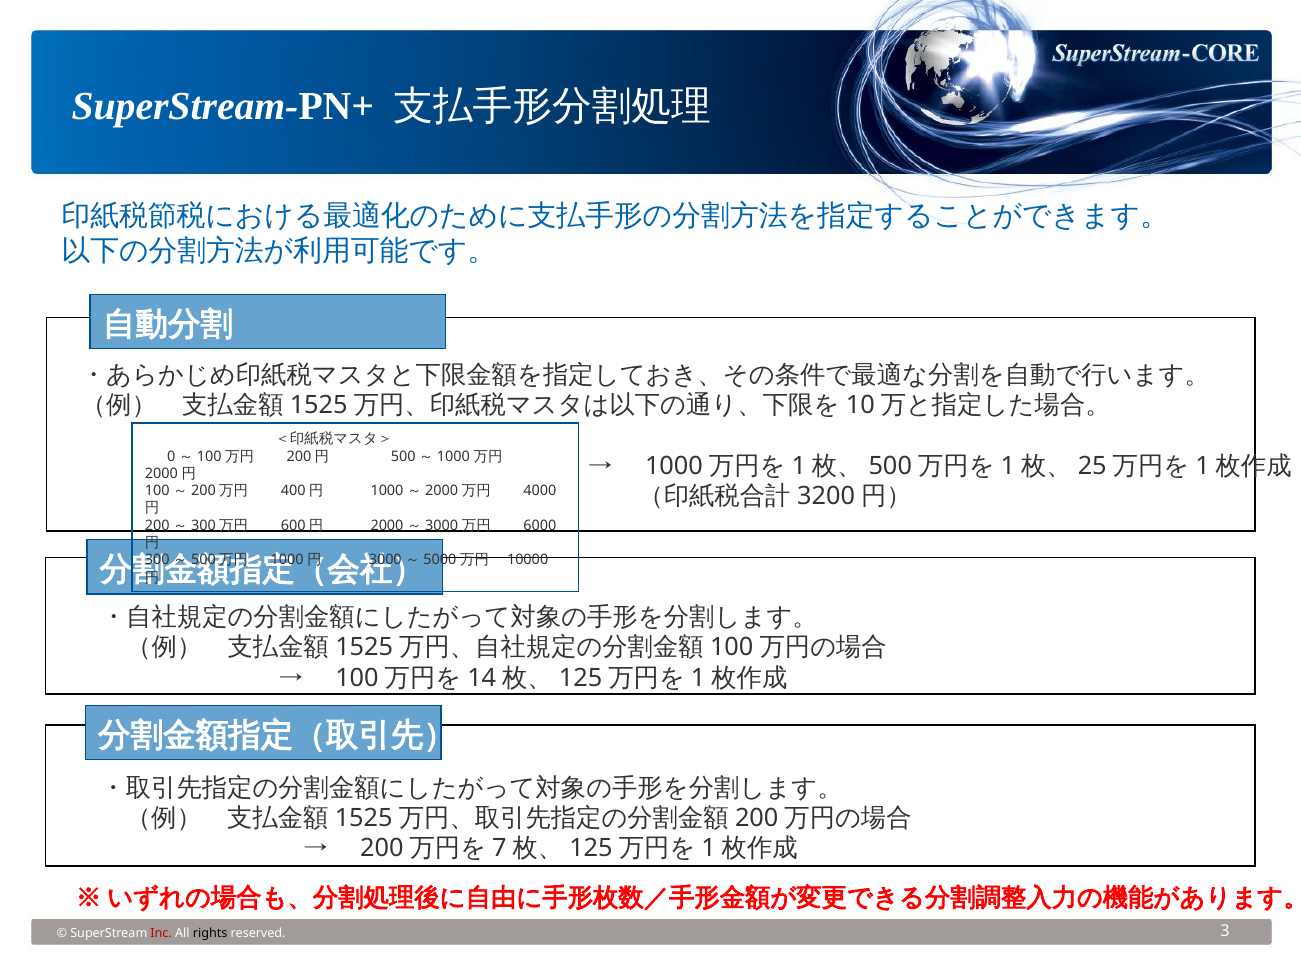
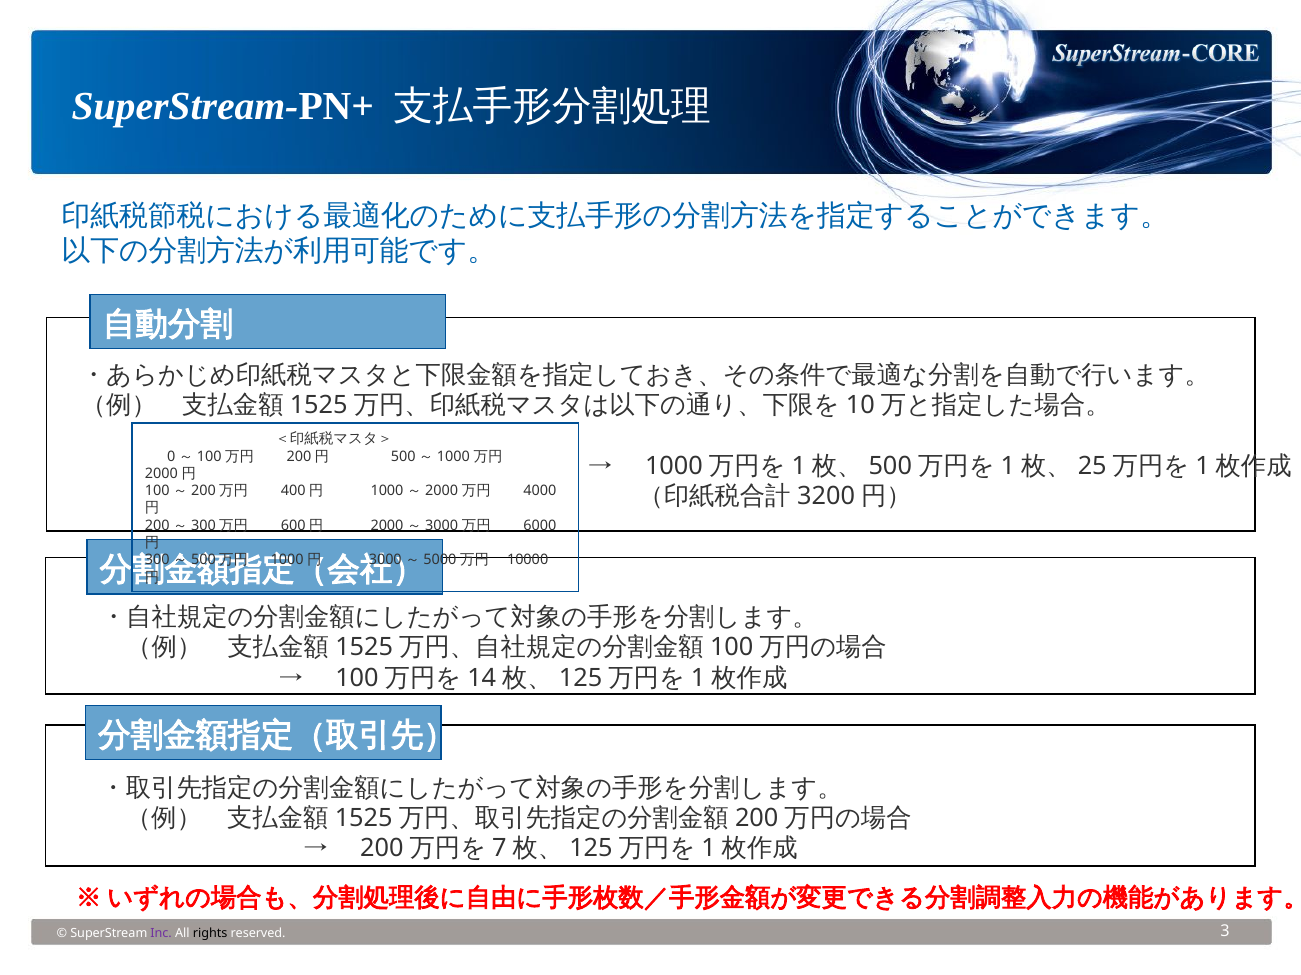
Inc colour: red -> purple (161, 934)
